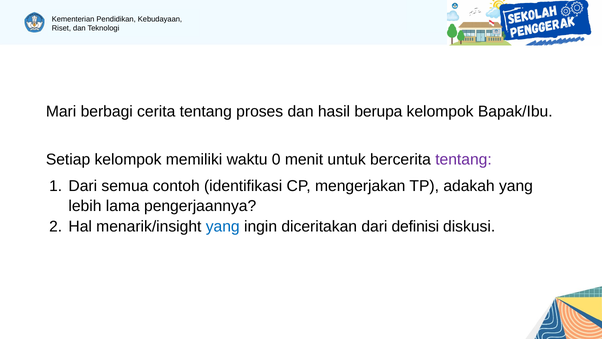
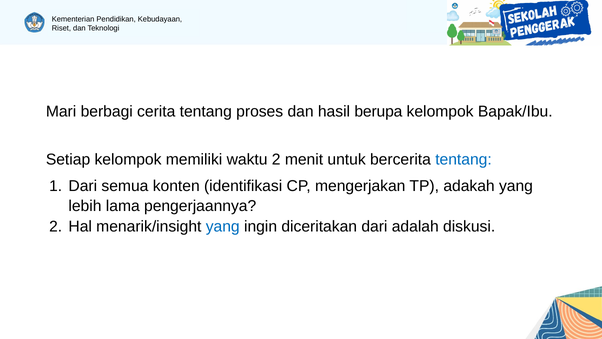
waktu 0: 0 -> 2 (276, 160)
tentang colour: purple -> blue (464, 160)
contoh: contoh -> konten (176, 186)
definisi: definisi -> adalah (415, 226)
